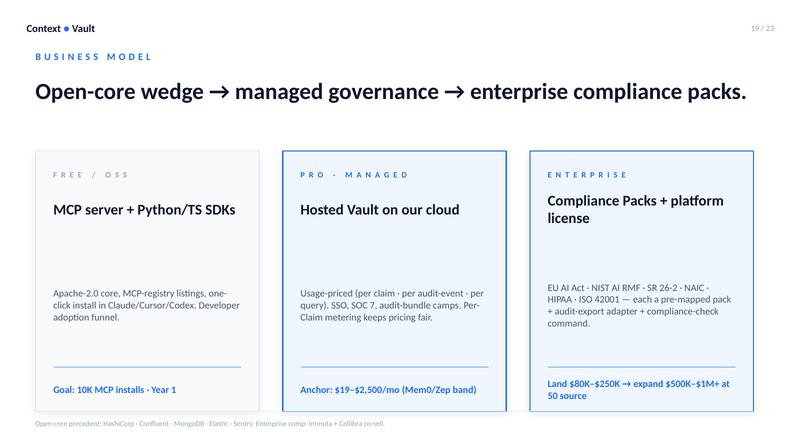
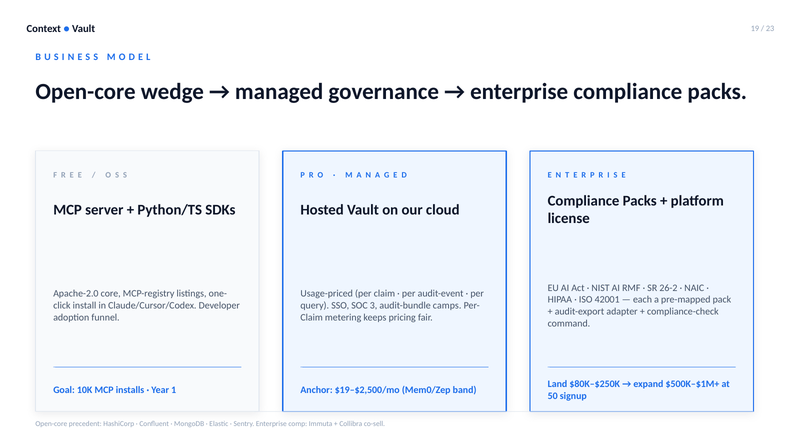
7: 7 -> 3 (374, 305)
source: source -> signup (573, 396)
